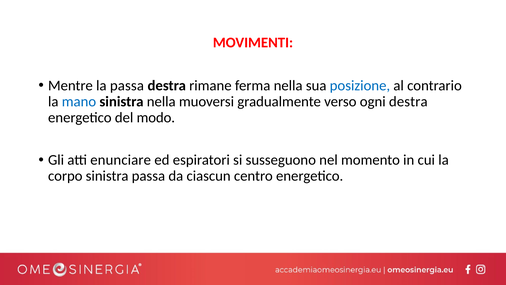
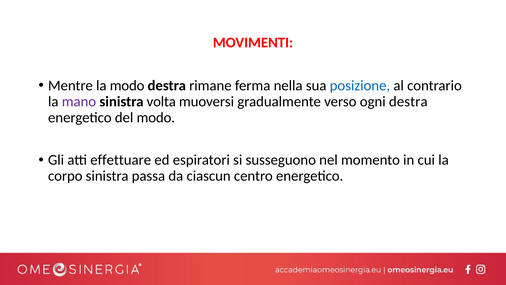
la passa: passa -> modo (127, 86)
mano colour: blue -> purple (79, 101)
sinistra nella: nella -> volta (161, 101)
enunciare: enunciare -> effettuare (121, 160)
